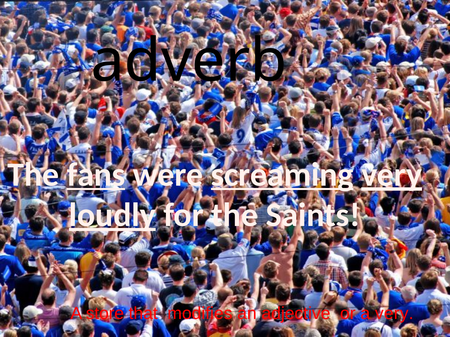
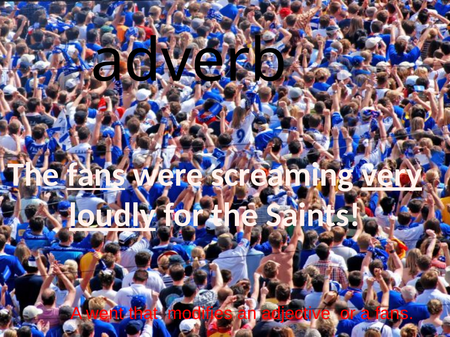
screaming underline: present -> none (282, 175)
store: store -> went (105, 314)
a very: very -> fans (394, 314)
